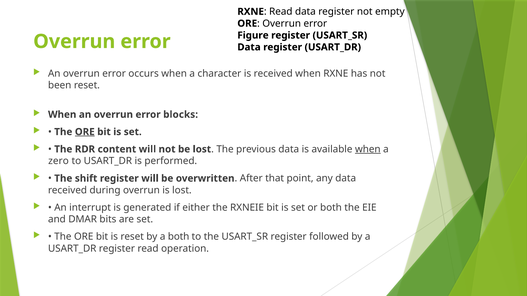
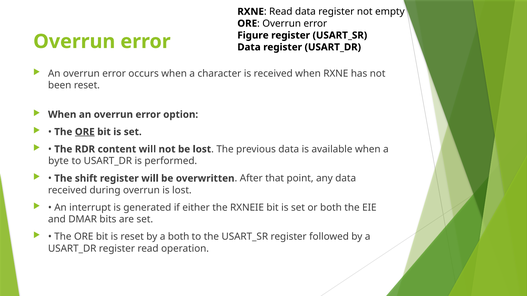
blocks: blocks -> option (181, 115)
when underline: present -> none (368, 149)
zero: zero -> byte (59, 161)
